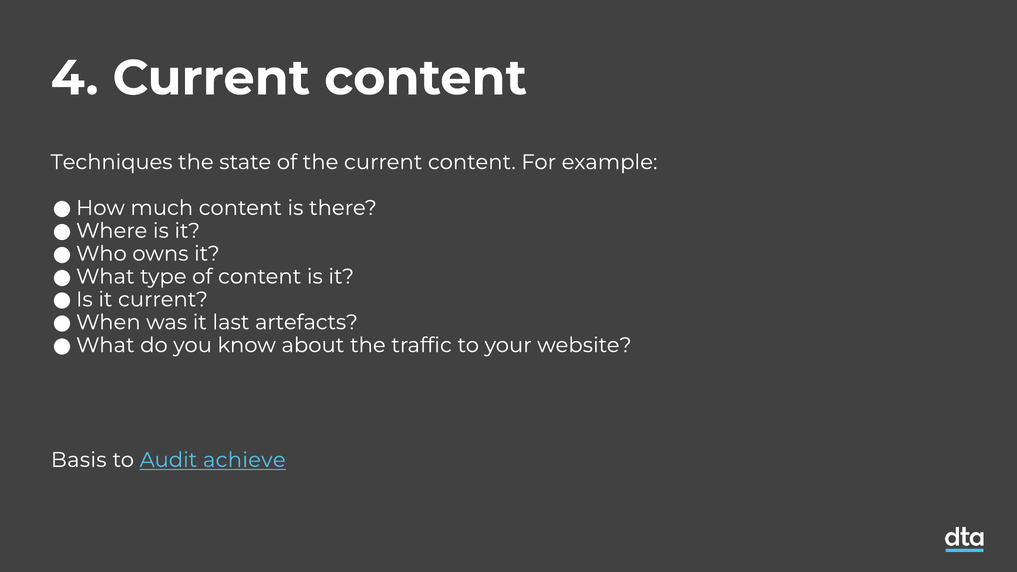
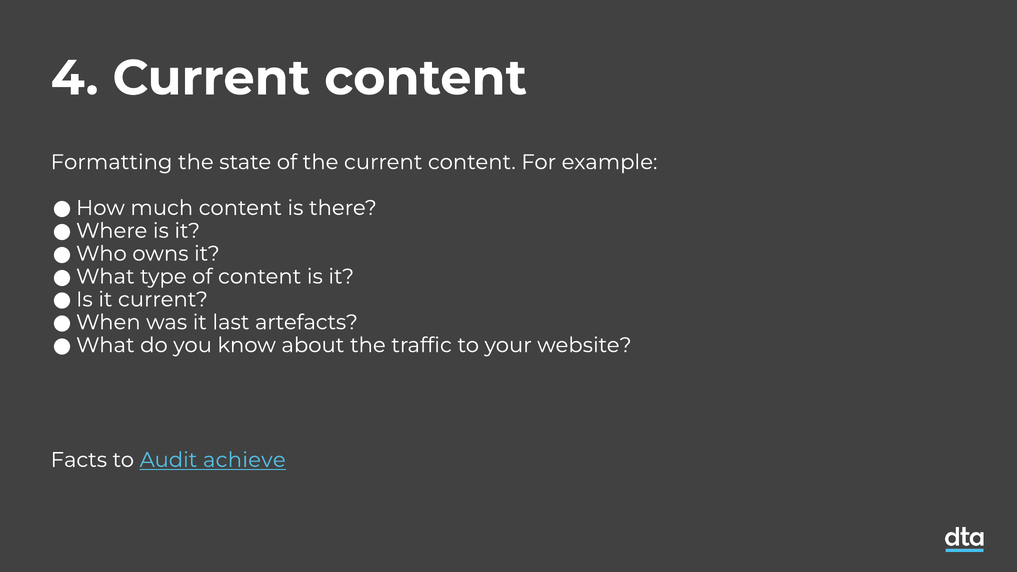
Techniques: Techniques -> Formatting (112, 162)
Basis: Basis -> Facts (79, 460)
